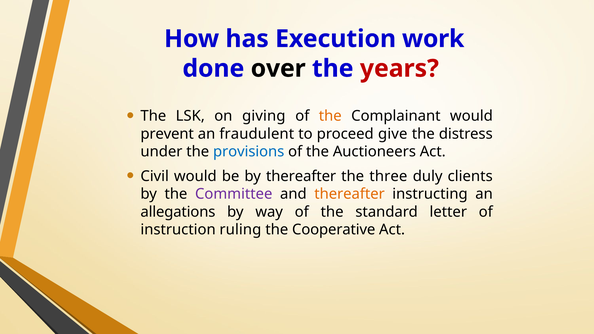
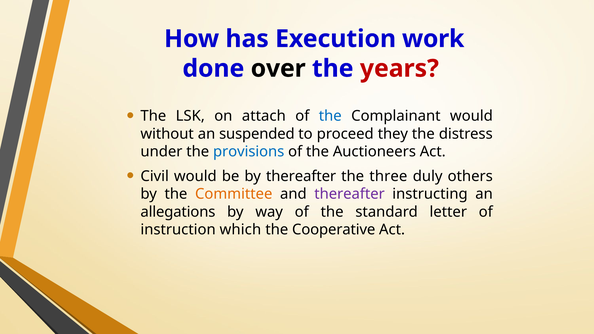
giving: giving -> attach (264, 116)
the colour: orange -> blue (330, 116)
prevent: prevent -> without (167, 134)
fraudulent: fraudulent -> suspended (257, 134)
give: give -> they (393, 134)
clients: clients -> others (470, 176)
Committee colour: purple -> orange (234, 194)
thereafter colour: orange -> purple (350, 194)
ruling: ruling -> which (240, 230)
